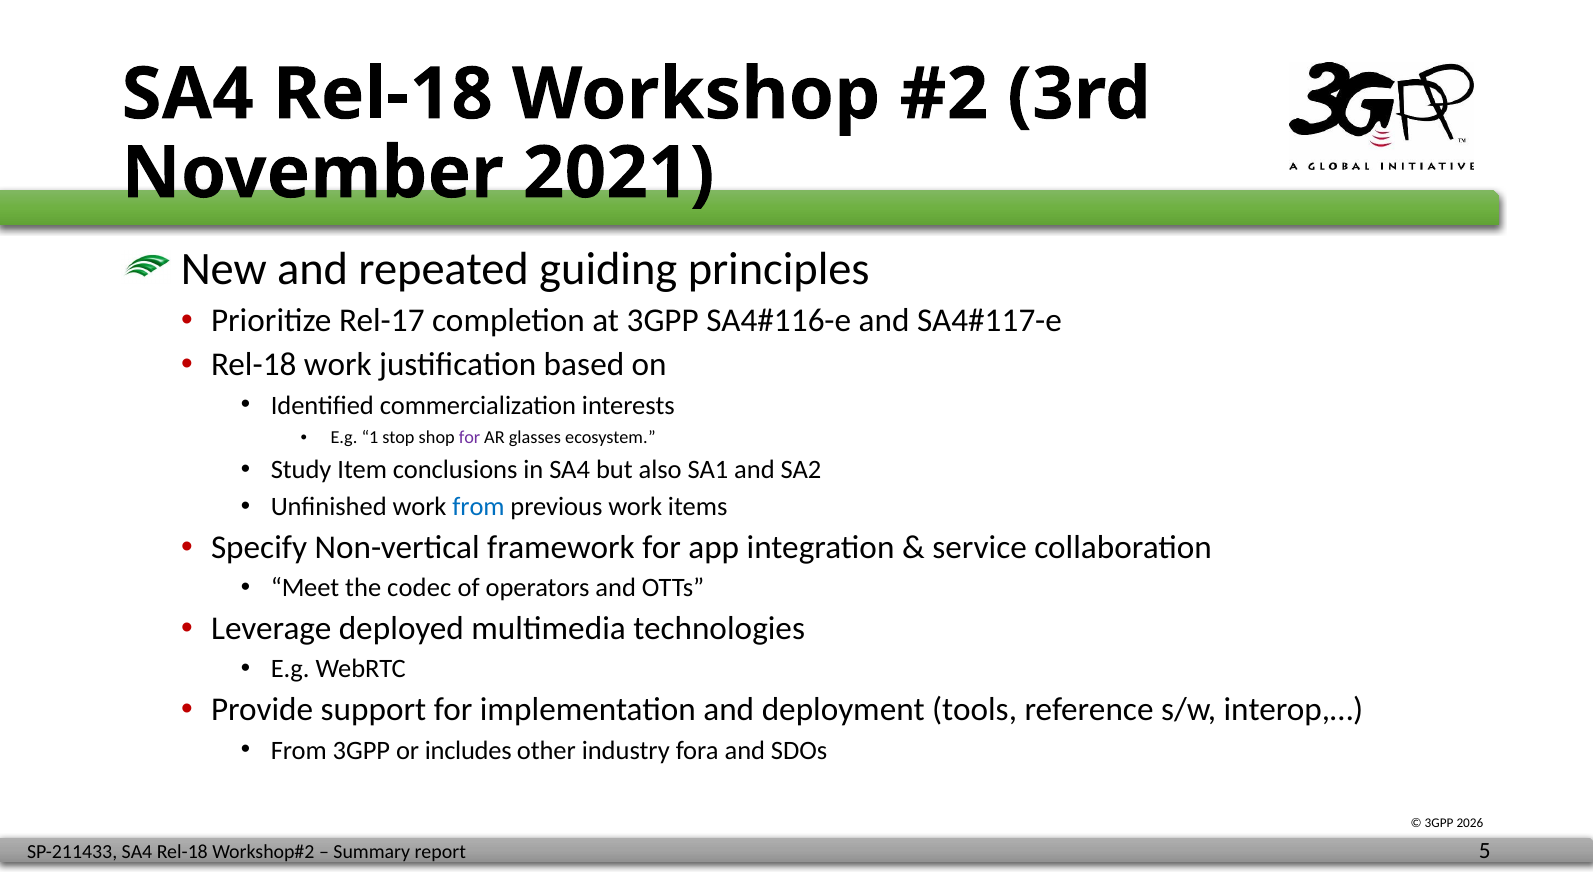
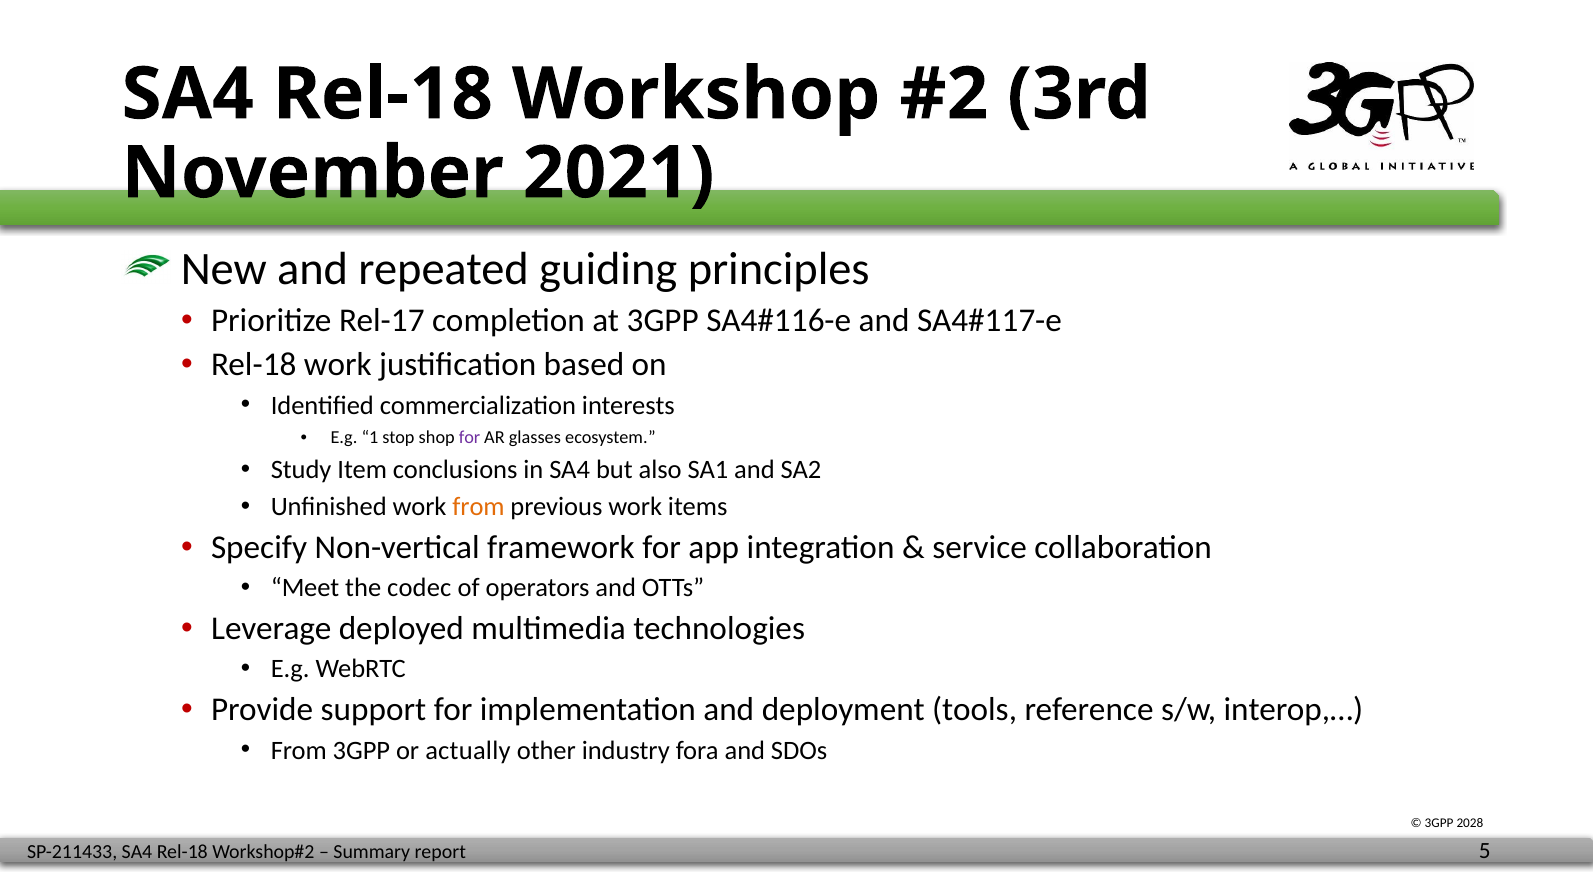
from colour: blue -> orange (479, 507)
includes: includes -> actually (468, 750)
2026: 2026 -> 2028 (1470, 823)
